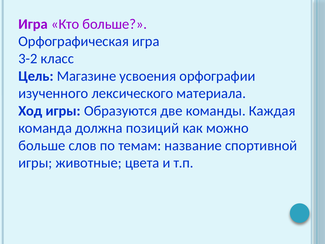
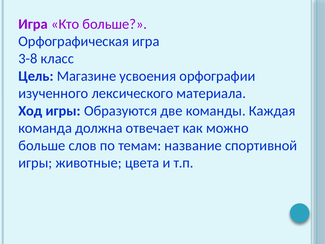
3-2: 3-2 -> 3-8 (28, 59)
позиций: позиций -> отвечает (153, 128)
